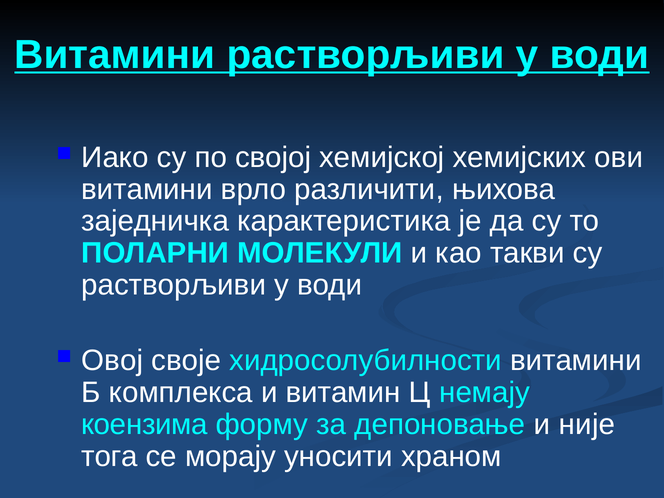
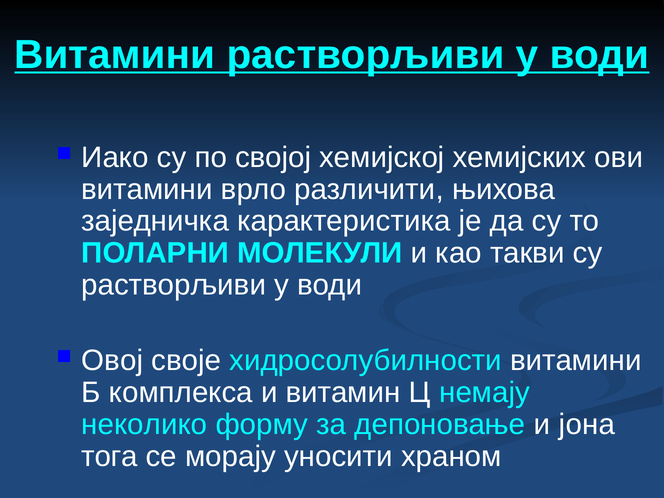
коензима: коензима -> неколико (144, 424)
није: није -> јона (587, 424)
